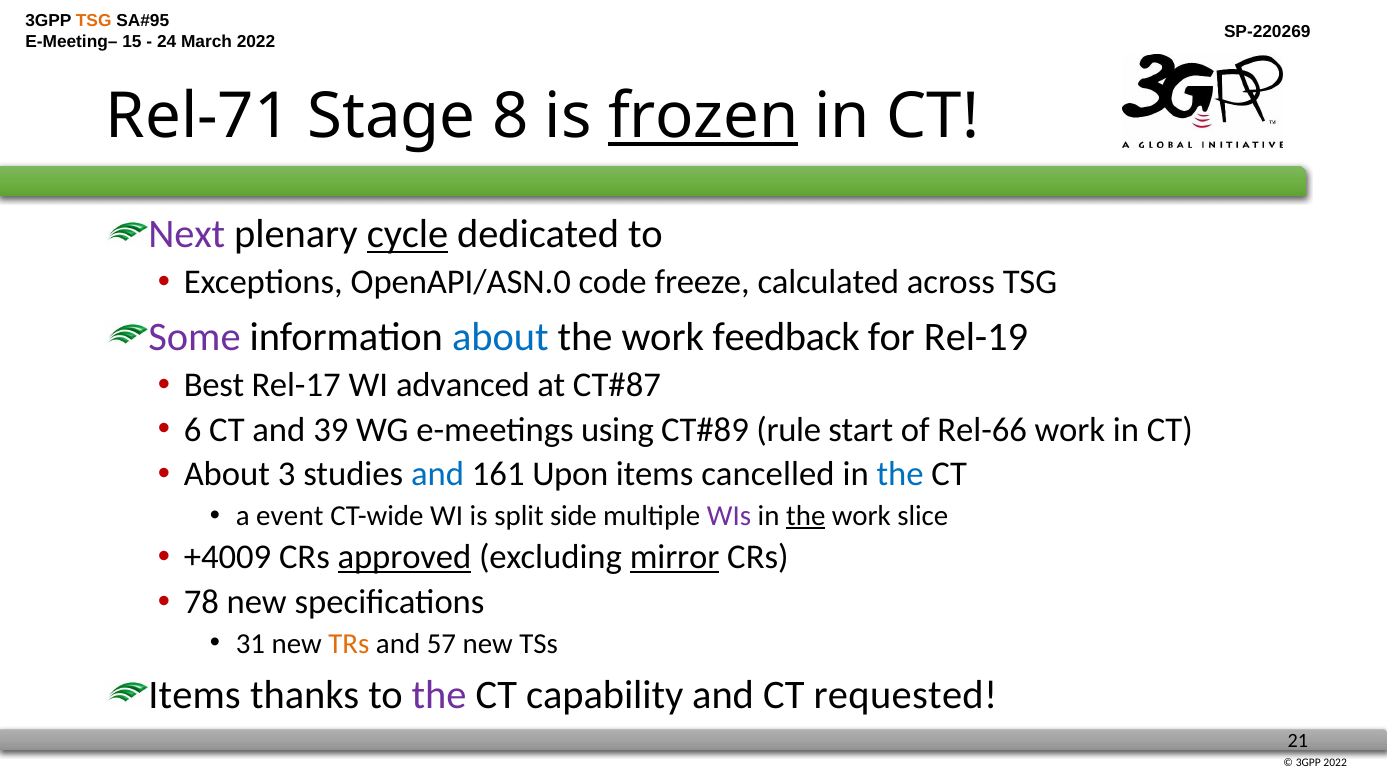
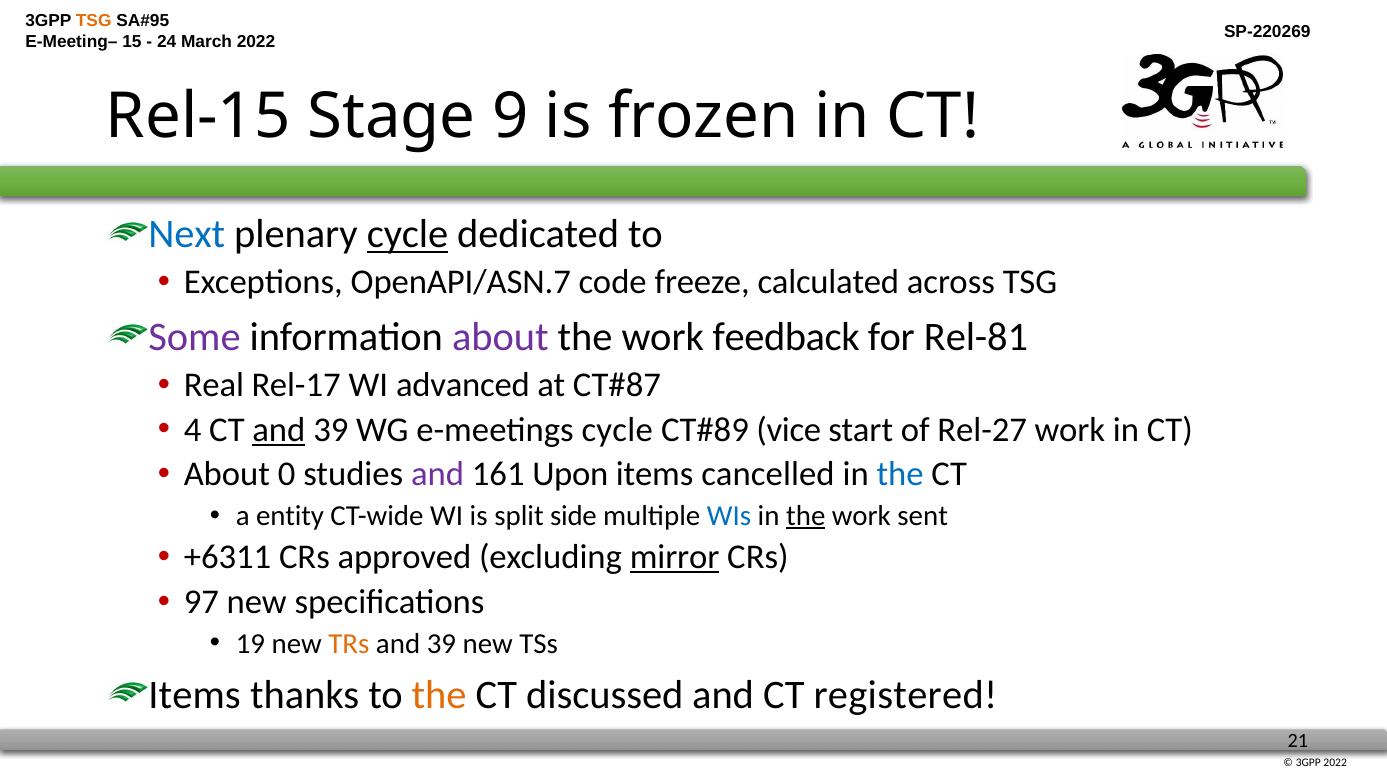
Rel-71: Rel-71 -> Rel-15 (198, 117)
8: 8 -> 9 (510, 117)
frozen underline: present -> none (703, 117)
Next colour: purple -> blue (187, 235)
OpenAPI/ASN.0: OpenAPI/ASN.0 -> OpenAPI/ASN.7 (461, 282)
about colour: blue -> purple (500, 337)
Rel-19: Rel-19 -> Rel-81 (976, 337)
Best: Best -> Real (214, 385)
6: 6 -> 4 (193, 430)
and underline: none -> present (279, 430)
e-meetings using: using -> cycle (617, 430)
rule: rule -> vice (789, 430)
Rel-66: Rel-66 -> Rel-27 (982, 430)
3: 3 -> 0 (287, 474)
and colour: blue -> purple (438, 474)
event: event -> entity (290, 516)
WIs colour: purple -> blue (729, 516)
slice: slice -> sent (923, 516)
+4009: +4009 -> +6311 (227, 557)
approved underline: present -> none (404, 557)
78: 78 -> 97 (201, 602)
31: 31 -> 19 (250, 644)
57: 57 -> 39 (441, 644)
the colour: purple -> orange (439, 695)
capability: capability -> discussed (605, 695)
requested: requested -> registered (905, 695)
